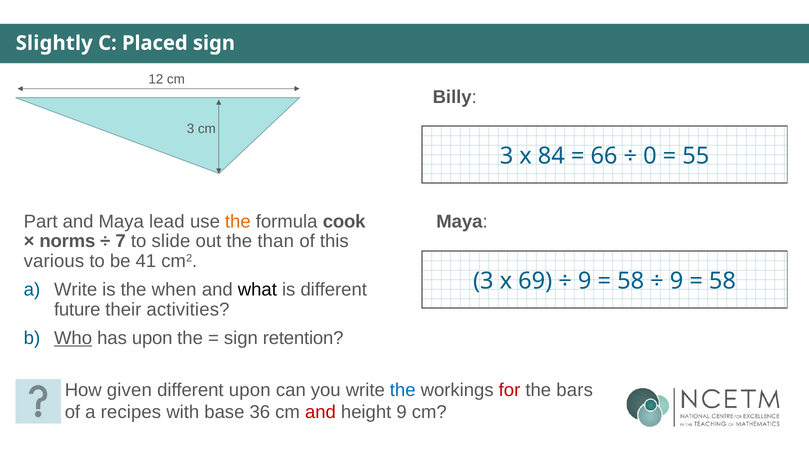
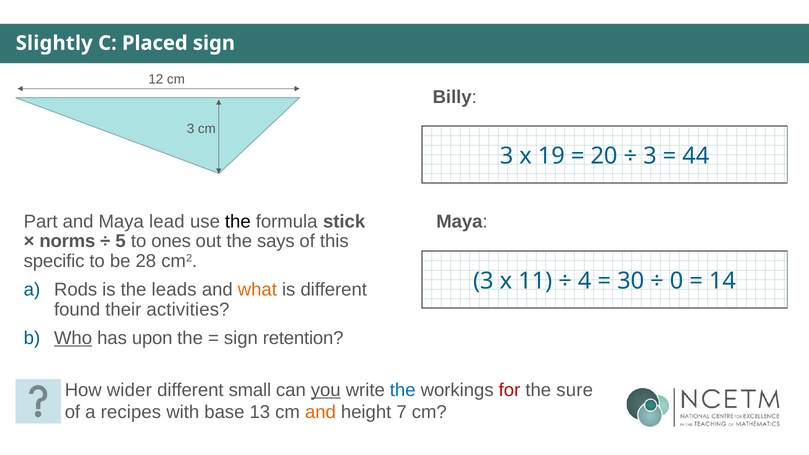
84: 84 -> 19 (551, 156)
66: 66 -> 20 (604, 156)
0: 0 -> 3 (650, 156)
55: 55 -> 44 (696, 156)
the colour: orange -> black (238, 221)
cook: cook -> stick (344, 221)
7: 7 -> 5 (121, 241)
slide: slide -> ones (171, 241)
than: than -> says (276, 241)
various: various -> specific (54, 261)
41: 41 -> 28 (146, 261)
69: 69 -> 11 (535, 281)
9: 9 -> 4 (585, 281)
58: 58 -> 30 (631, 281)
9: 9 -> 0 (677, 281)
58: 58 -> 14 (722, 281)
a Write: Write -> Rods (76, 290)
when: when -> leads (174, 290)
what colour: black -> orange (257, 290)
future: future -> found (77, 310)
given: given -> wider (129, 390)
different upon: upon -> small (250, 390)
you underline: none -> present (326, 390)
bars: bars -> sure (575, 390)
36: 36 -> 13 (260, 412)
and colour: red -> orange (320, 412)
height 9: 9 -> 7 (402, 412)
